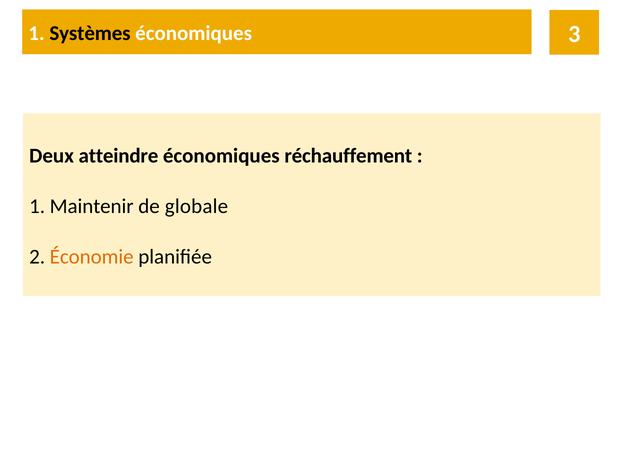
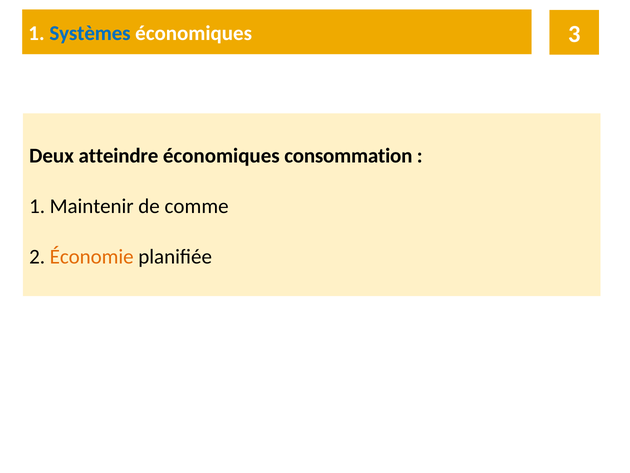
Systèmes colour: black -> blue (90, 33)
réchauffement: réchauffement -> consommation (348, 156)
globale: globale -> comme (197, 206)
